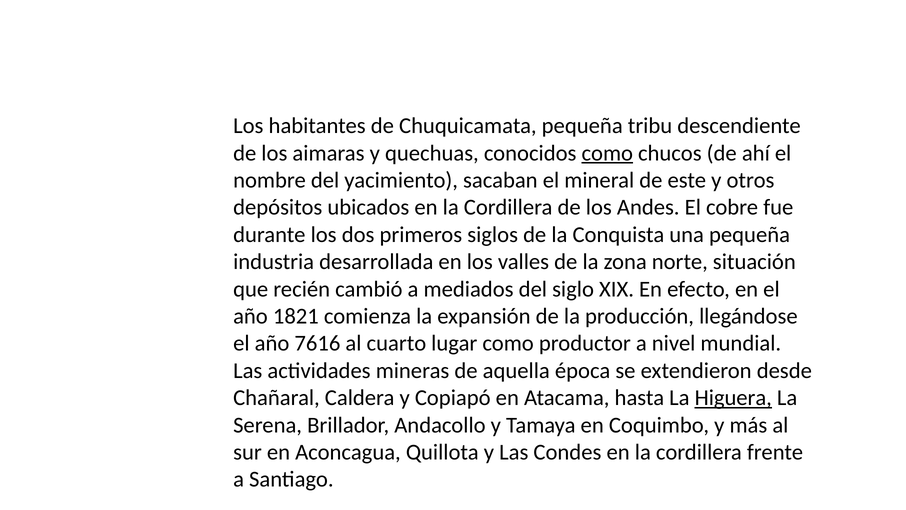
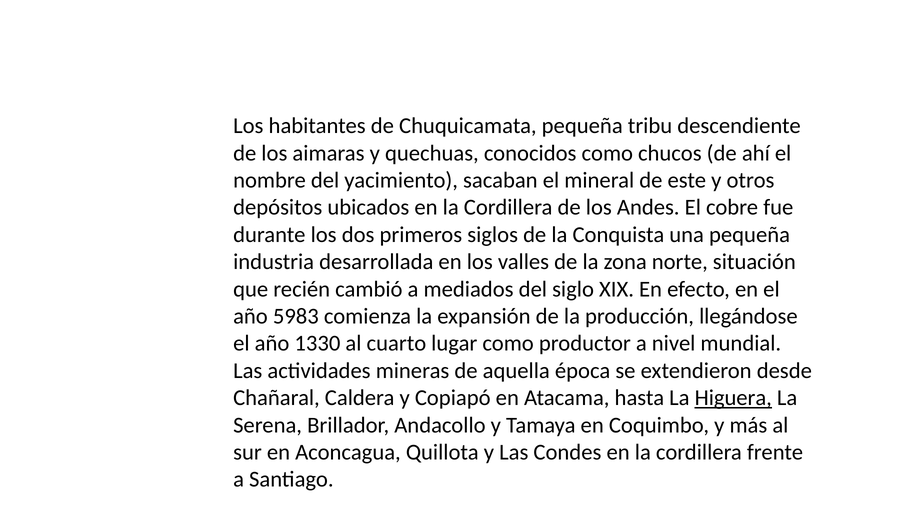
como underline: present -> none (607, 153)
1821: 1821 -> 5983 (296, 316)
7616: 7616 -> 1330 (317, 343)
